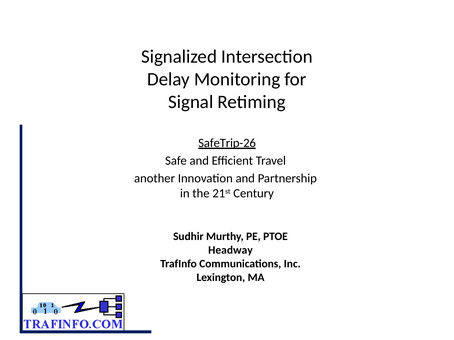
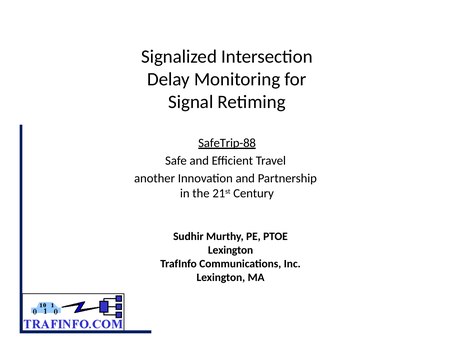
SafeTrip-26: SafeTrip-26 -> SafeTrip-88 (227, 143)
Headway: Headway -> Lexington (231, 250)
